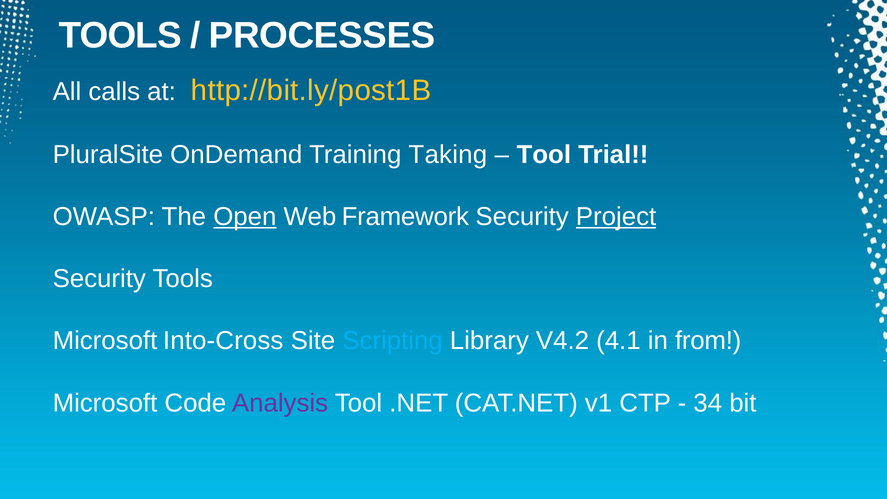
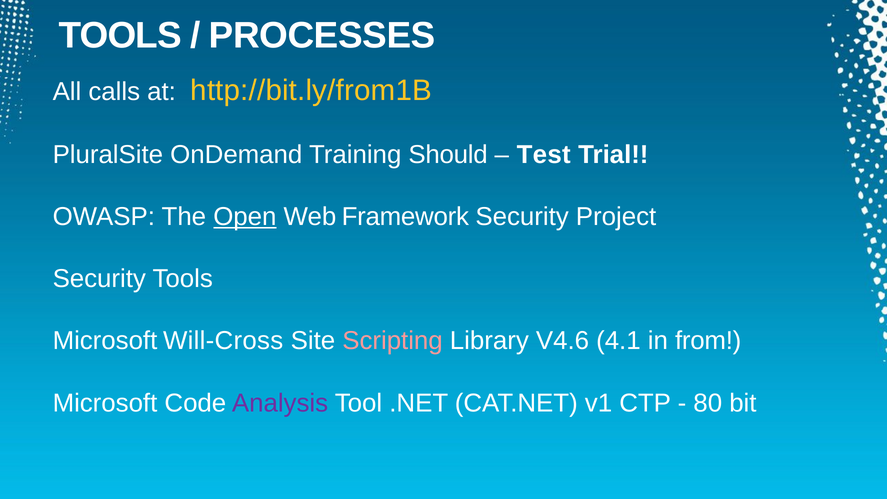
http://bit.ly/post1B: http://bit.ly/post1B -> http://bit.ly/from1B (311, 90)
Taking: Taking -> Should (448, 154)
Tool: Tool -> Test (544, 154)
Project underline: present -> none (616, 217)
Into-Cross: Into-Cross -> Will-Cross (223, 341)
Scripting colour: light blue -> pink (393, 341)
V4.2: V4.2 -> V4.6 (563, 341)
34: 34 -> 80 (708, 403)
